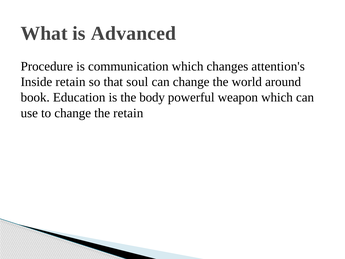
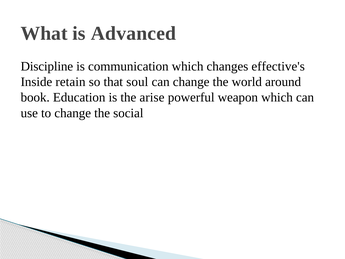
Procedure: Procedure -> Discipline (47, 66)
attention's: attention's -> effective's (278, 66)
body: body -> arise (152, 97)
the retain: retain -> social (128, 113)
